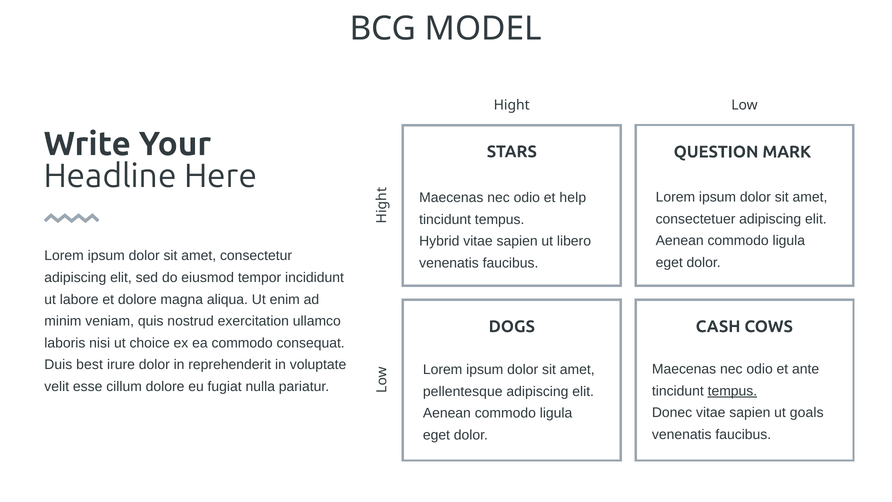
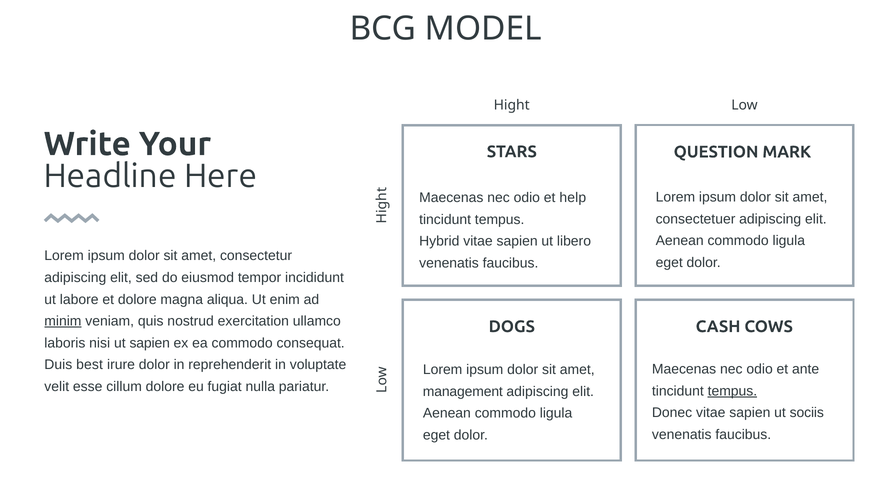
minim underline: none -> present (63, 321)
ut choice: choice -> sapien (150, 343)
pellentesque: pellentesque -> management (463, 391)
goals: goals -> sociis (807, 413)
